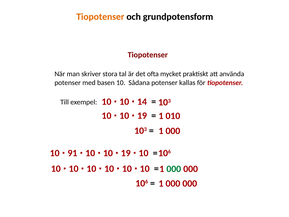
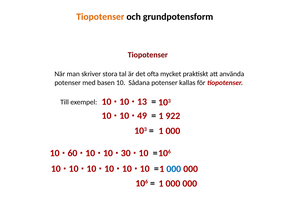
14: 14 -> 13 (142, 102)
010: 010 -> 922 (173, 116)
19: 19 -> 49 (142, 116)
91: 91 -> 60 (72, 153)
19: 19 -> 30 (126, 153)
000 colour: green -> blue (174, 169)
